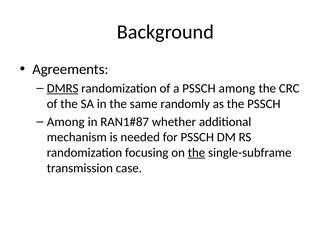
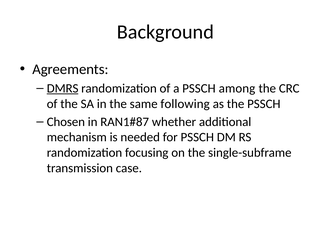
randomly: randomly -> following (185, 104)
Among: Among -> Chosen (66, 122)
the underline: present -> none (196, 153)
